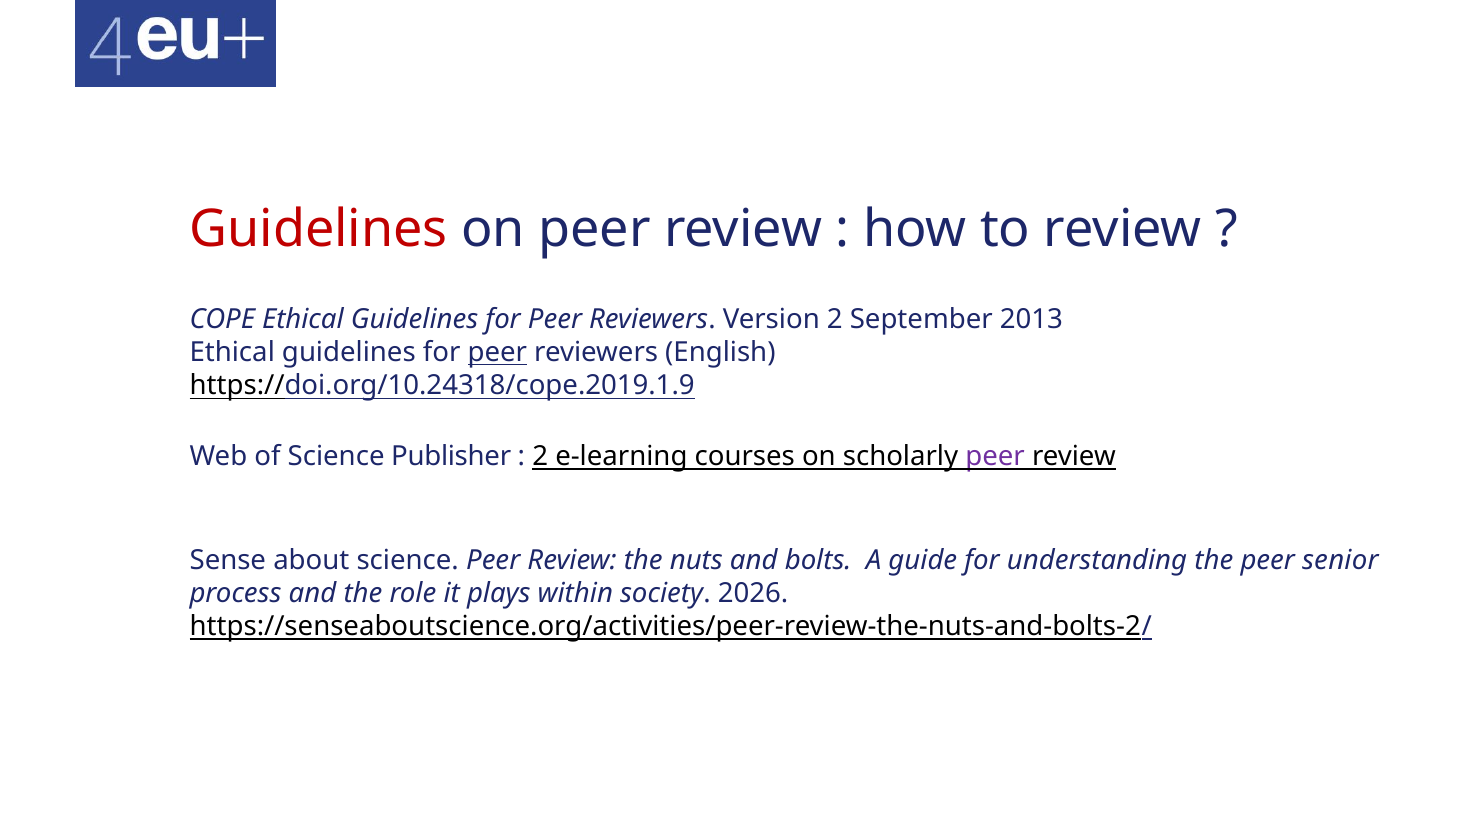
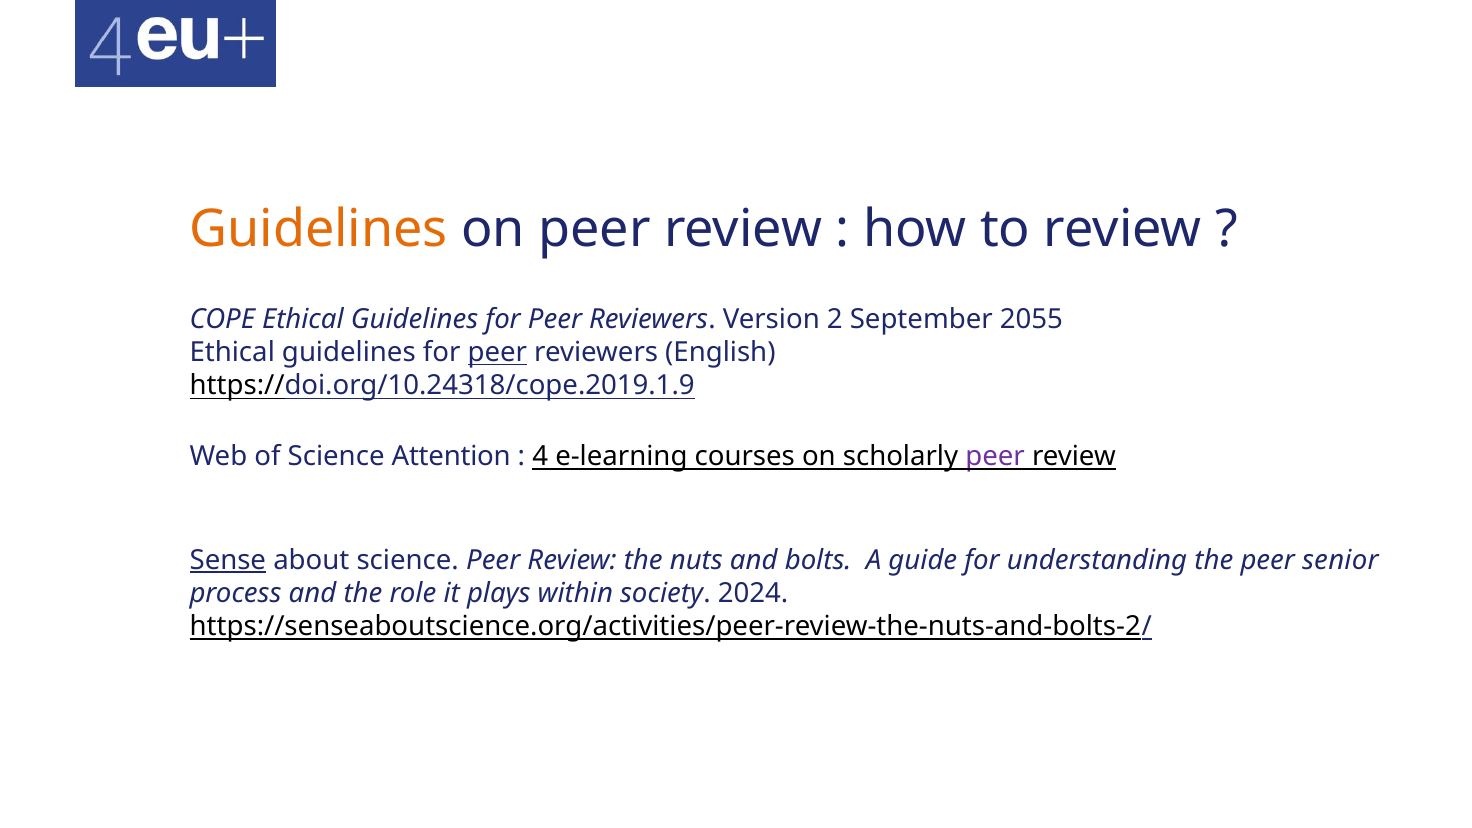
Guidelines colour: red -> orange (319, 229)
2013: 2013 -> 2055 (1031, 319)
Publisher: Publisher -> Attention (451, 456)
2: 2 -> 4 (540, 456)
Sense underline: none -> present (228, 560)
2026: 2026 -> 2024 (753, 593)
